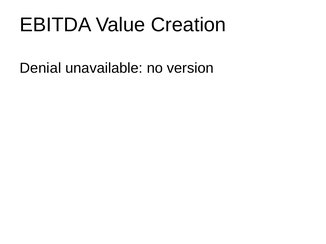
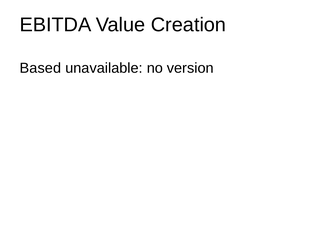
Denial: Denial -> Based (40, 68)
